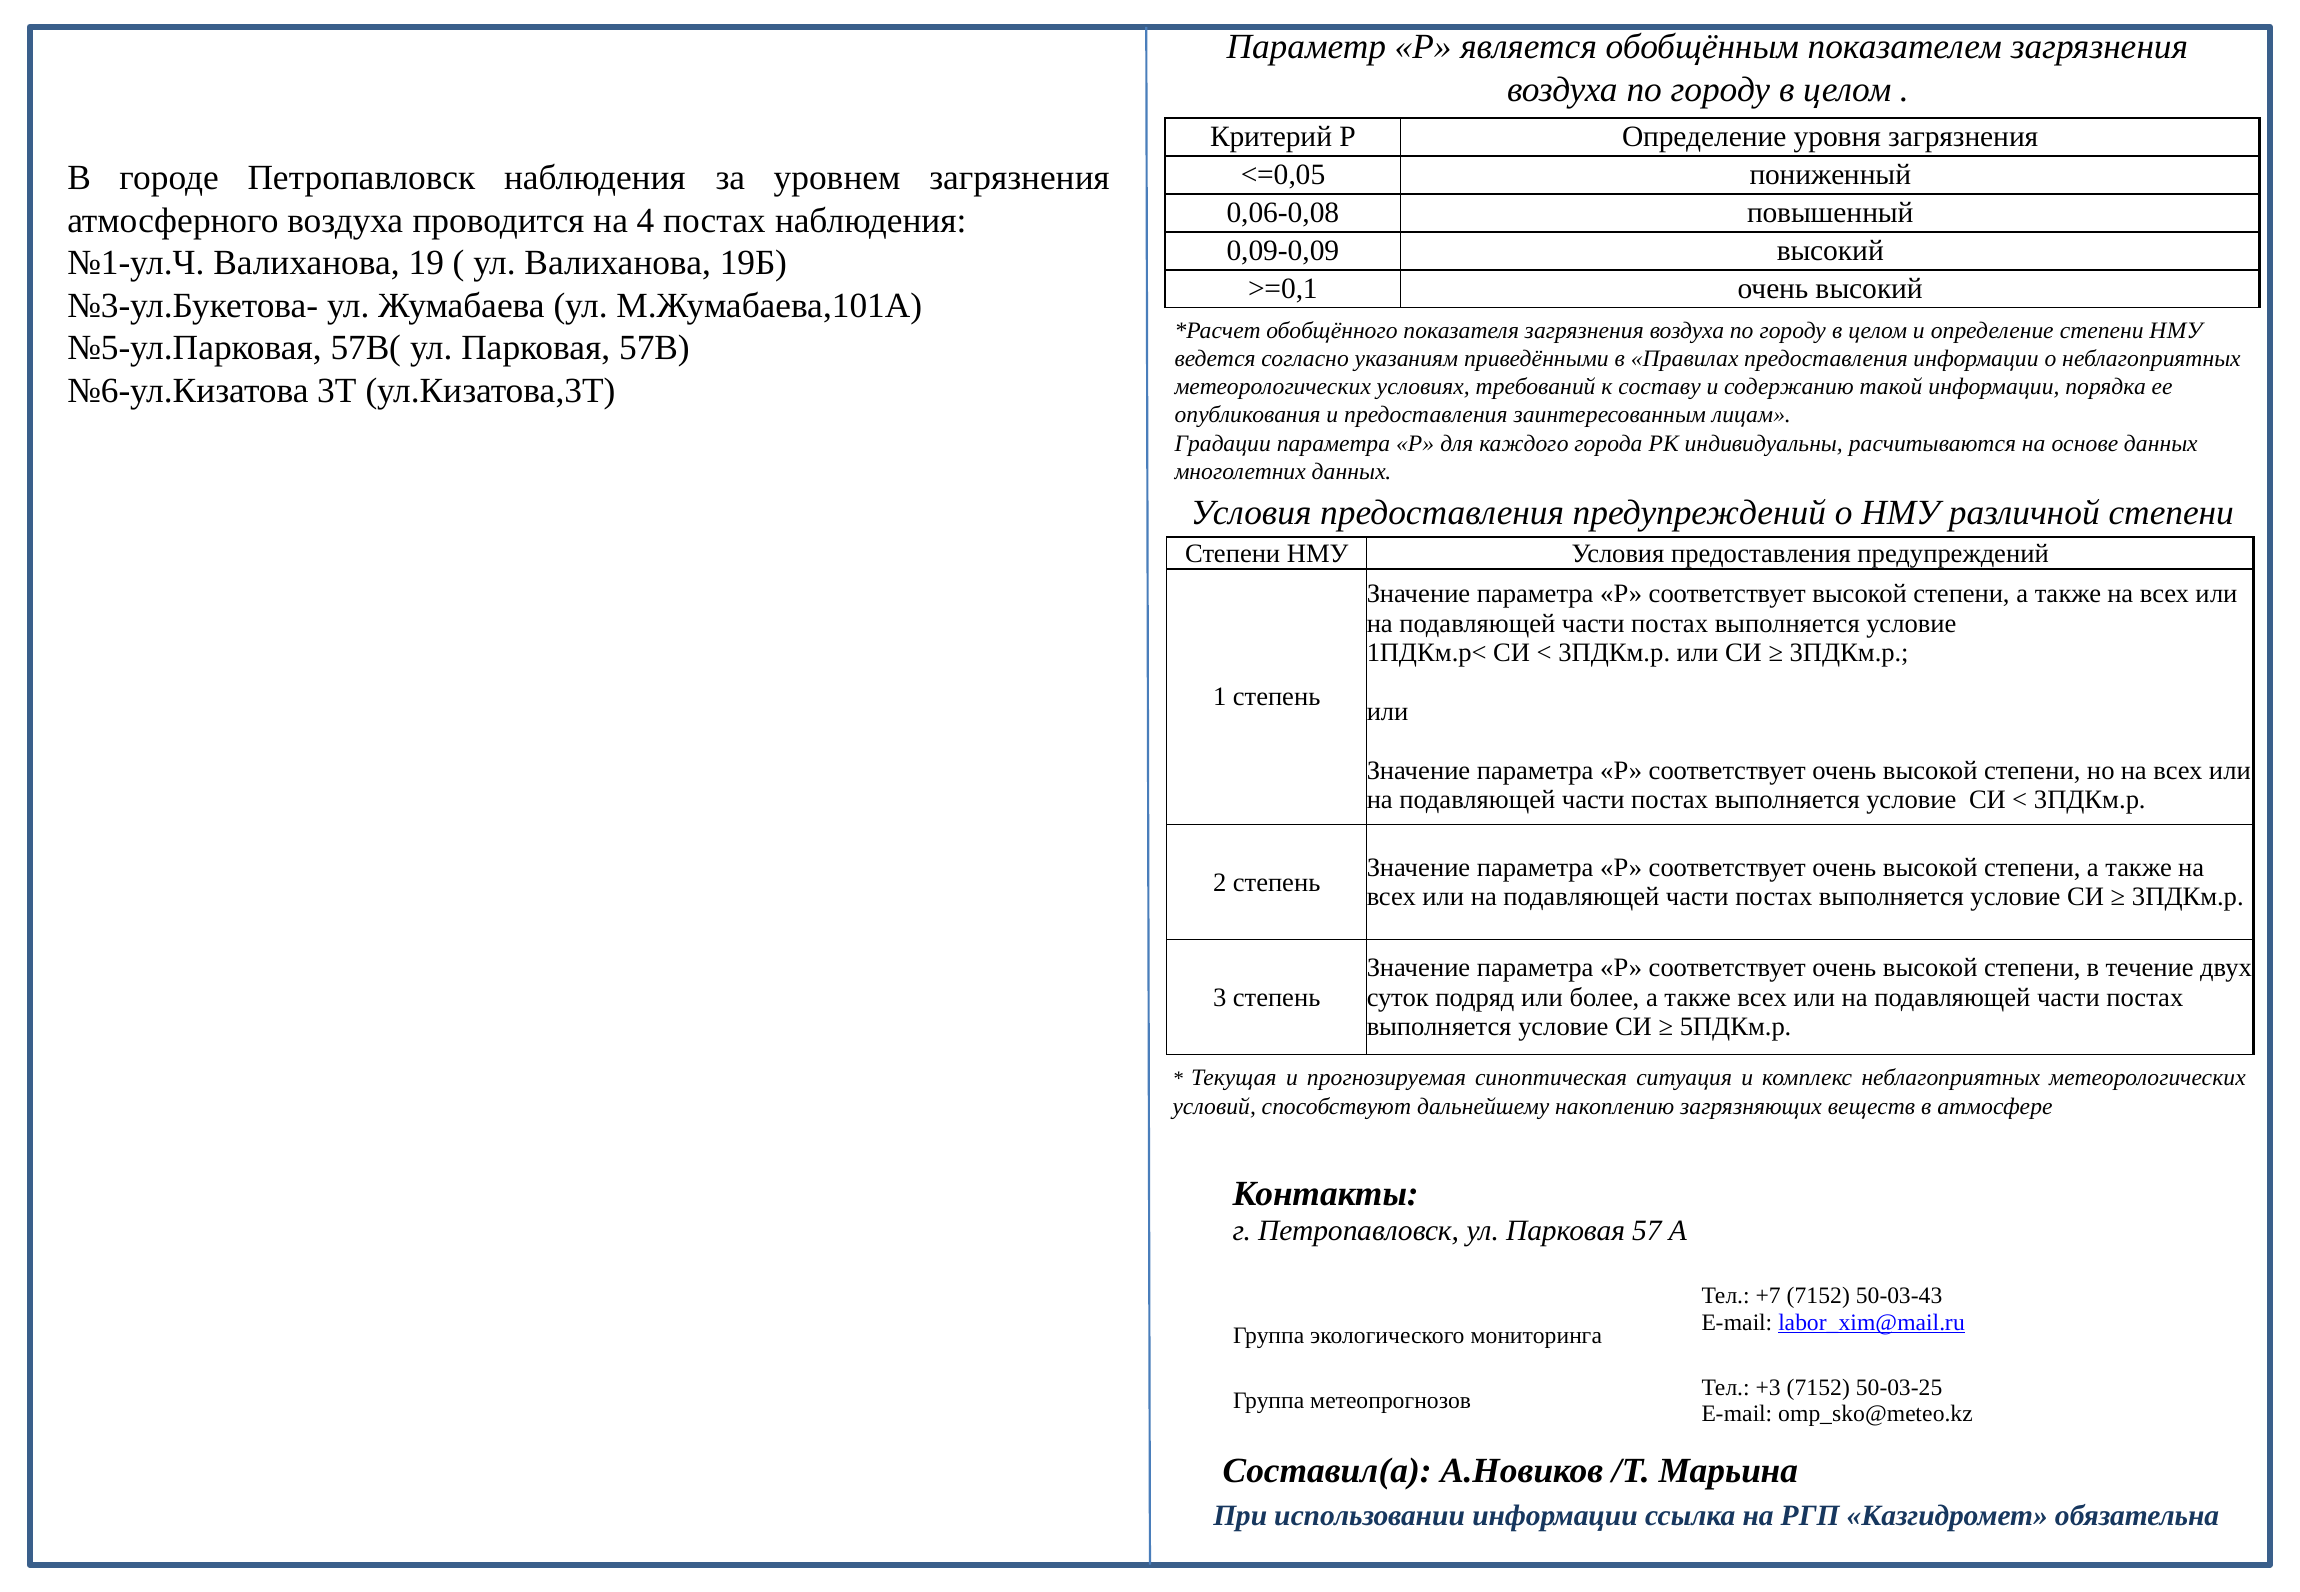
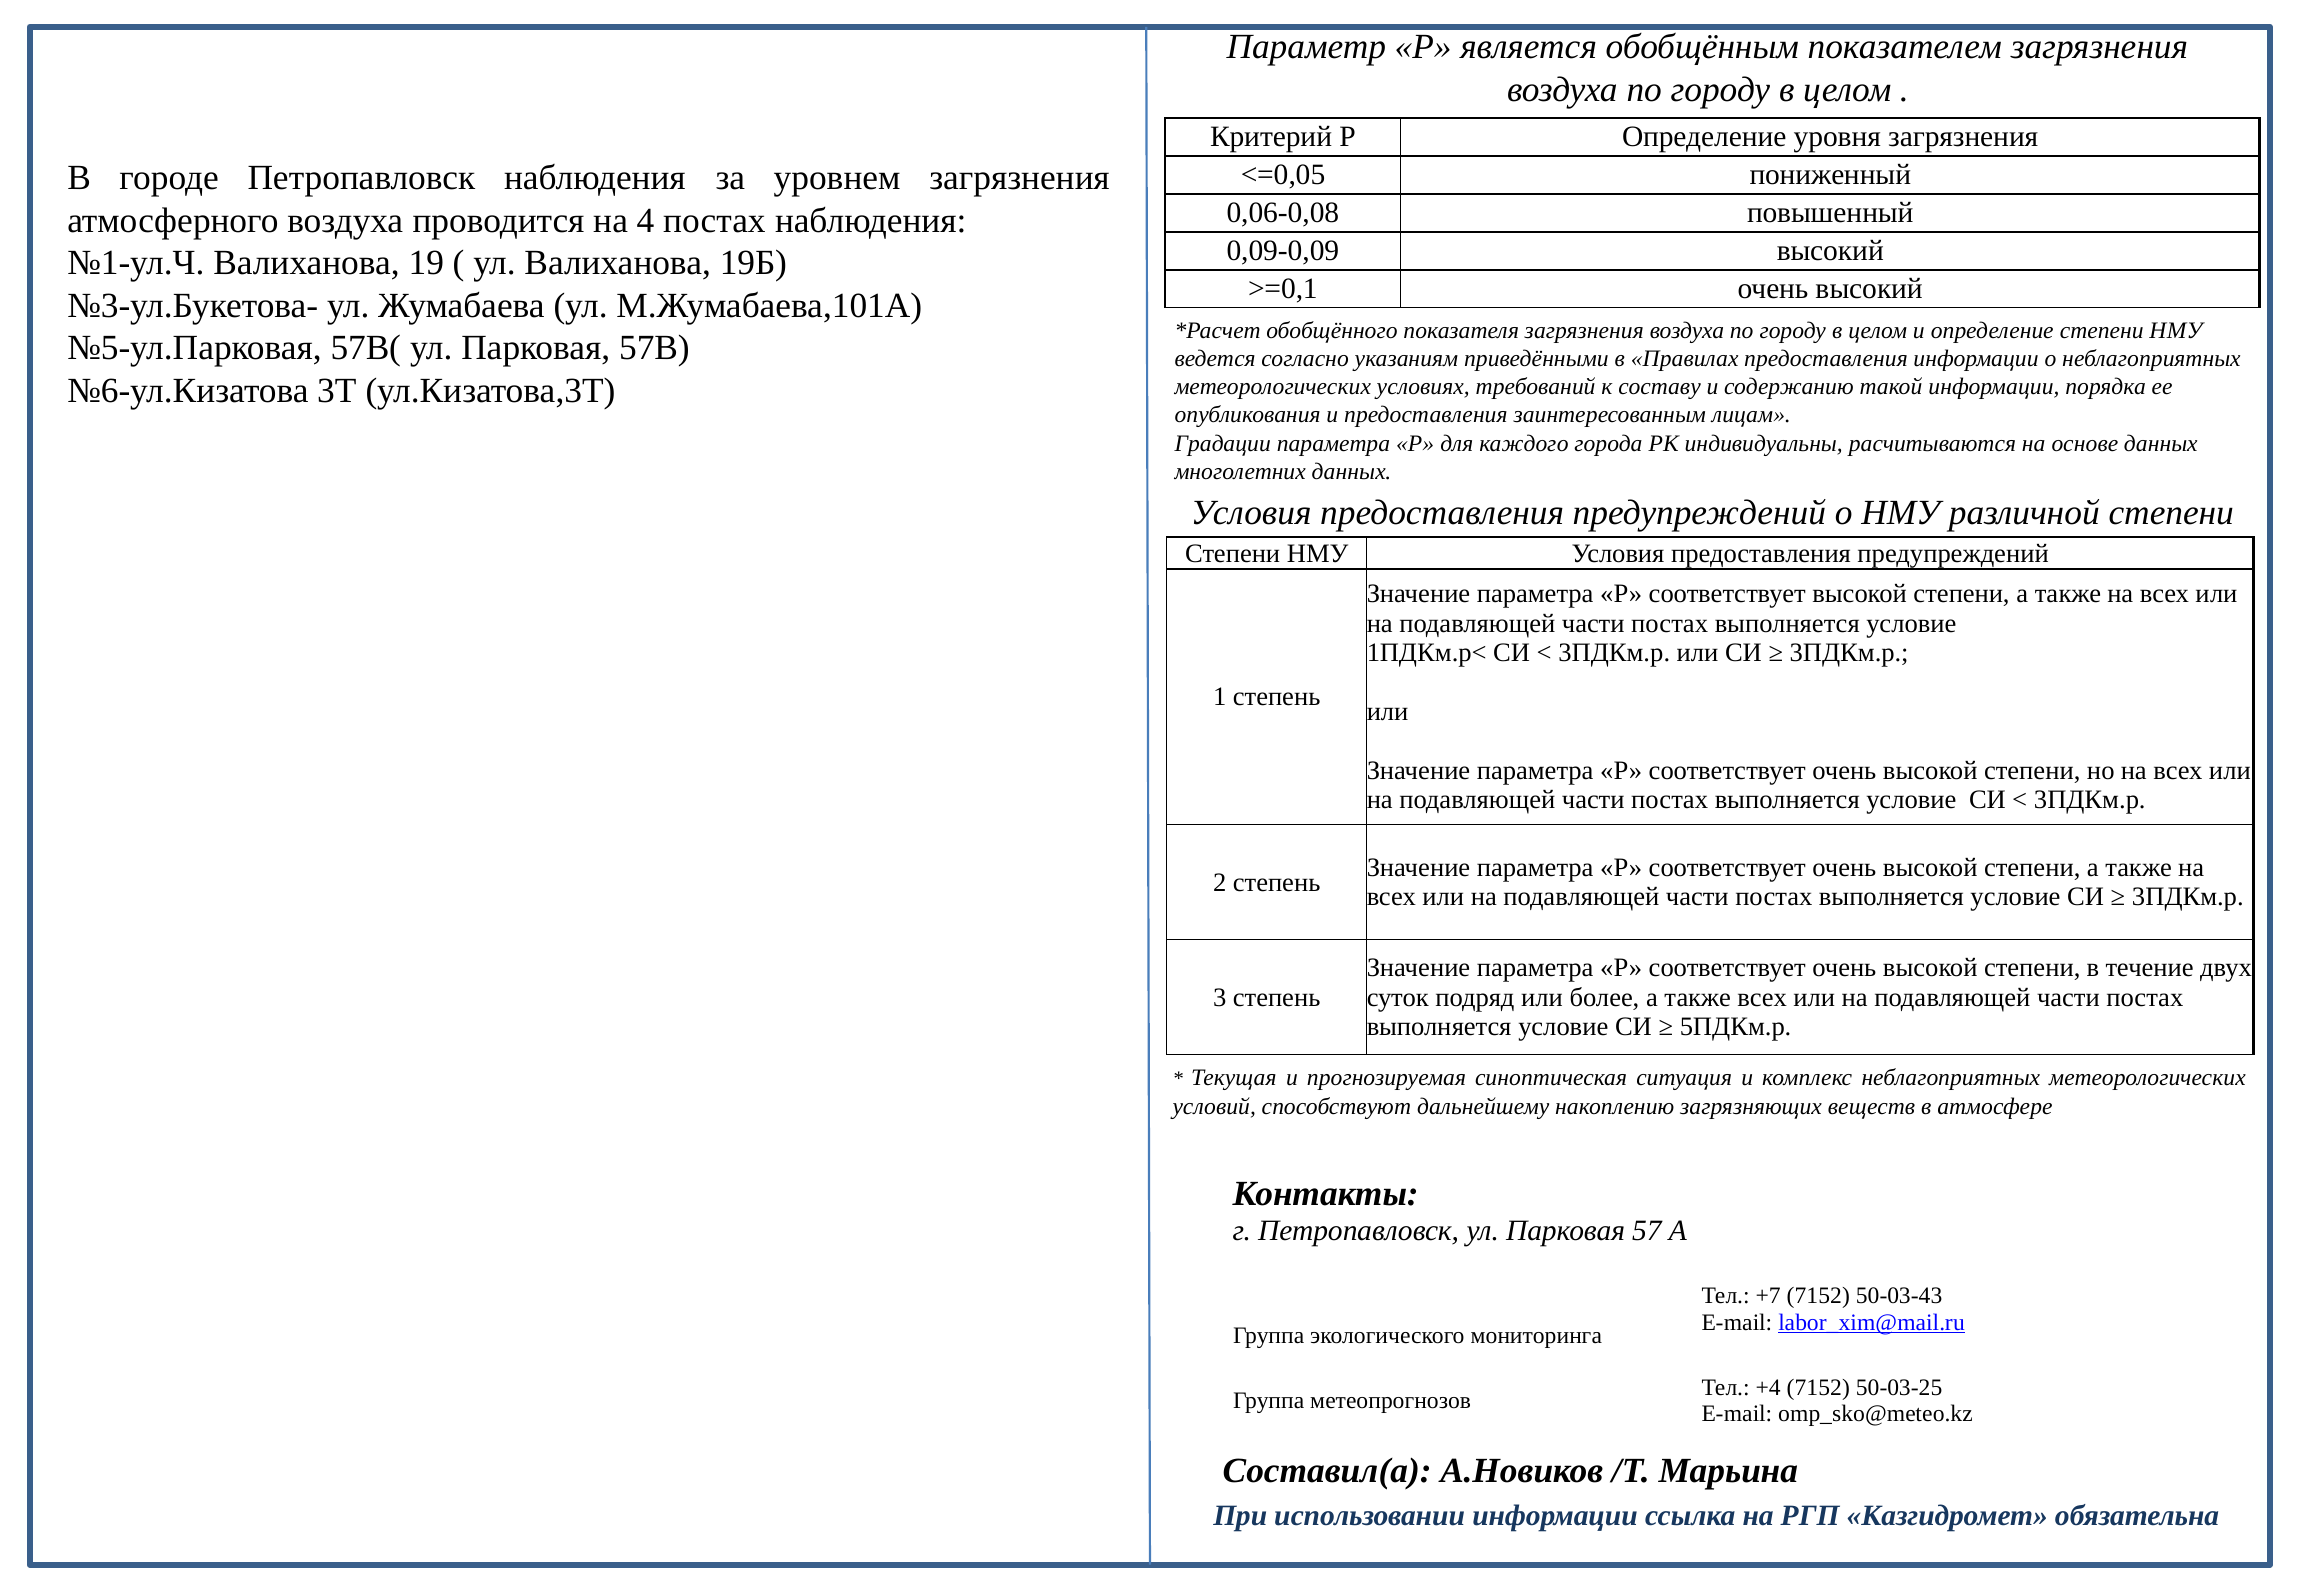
+3: +3 -> +4 (1768, 1388)
